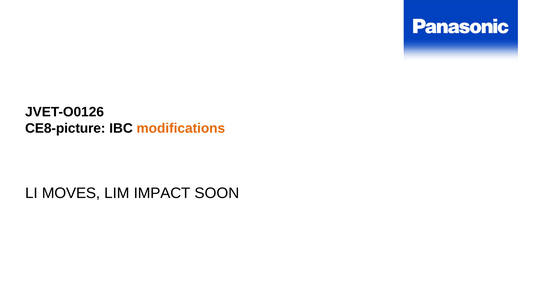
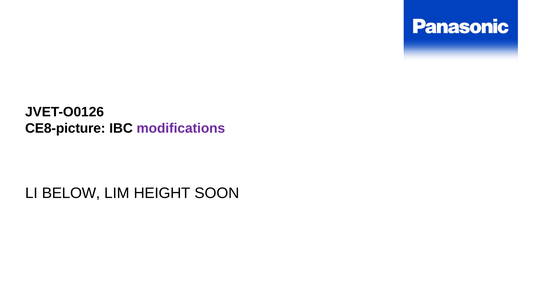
modifications colour: orange -> purple (181, 128)
MOVES: MOVES -> BELOW (71, 193)
IMPACT: IMPACT -> HEIGHT (162, 193)
